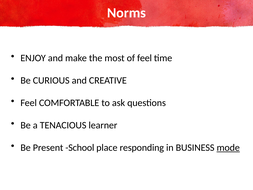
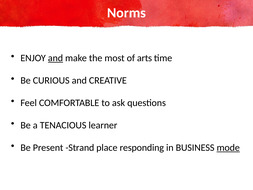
and underline: none -> present (55, 58)
of feel: feel -> arts (145, 58)
School: School -> Strand (80, 147)
